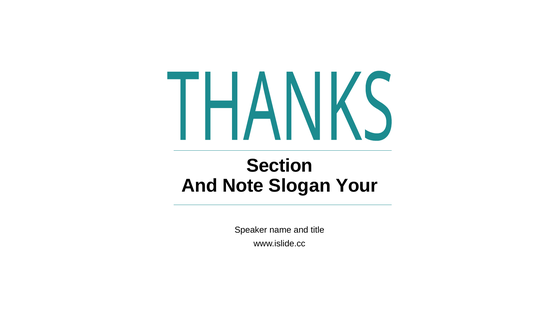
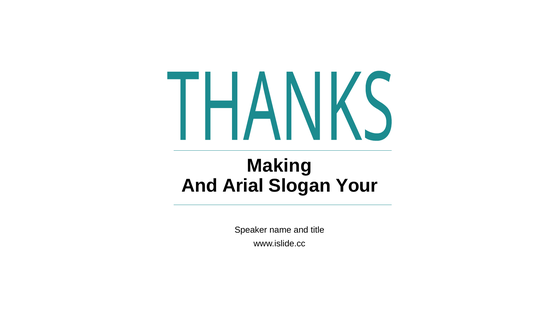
Section: Section -> Making (279, 166)
Note: Note -> Arial (243, 186)
